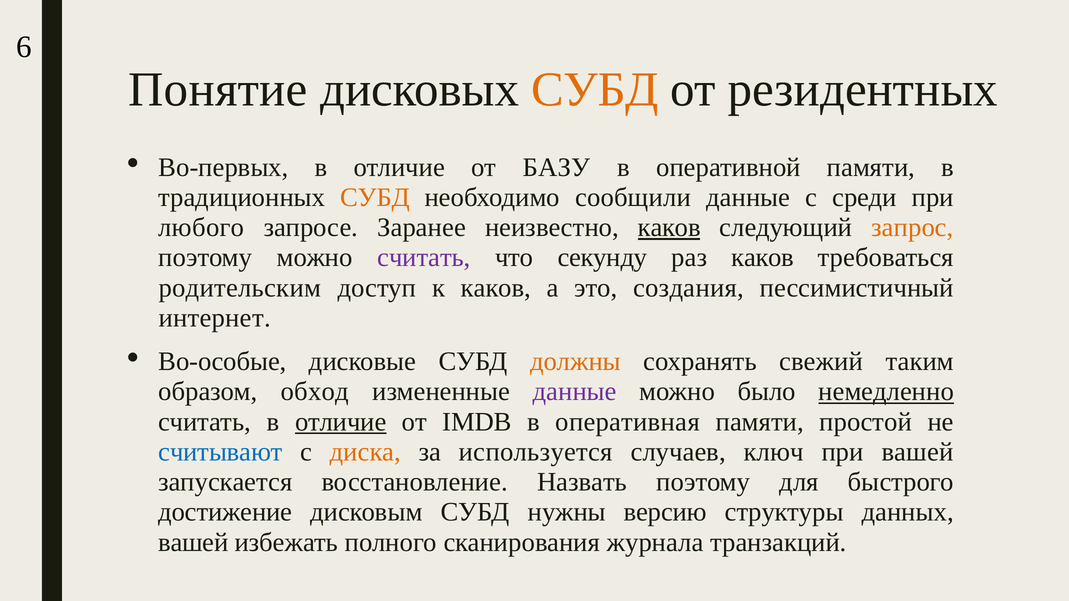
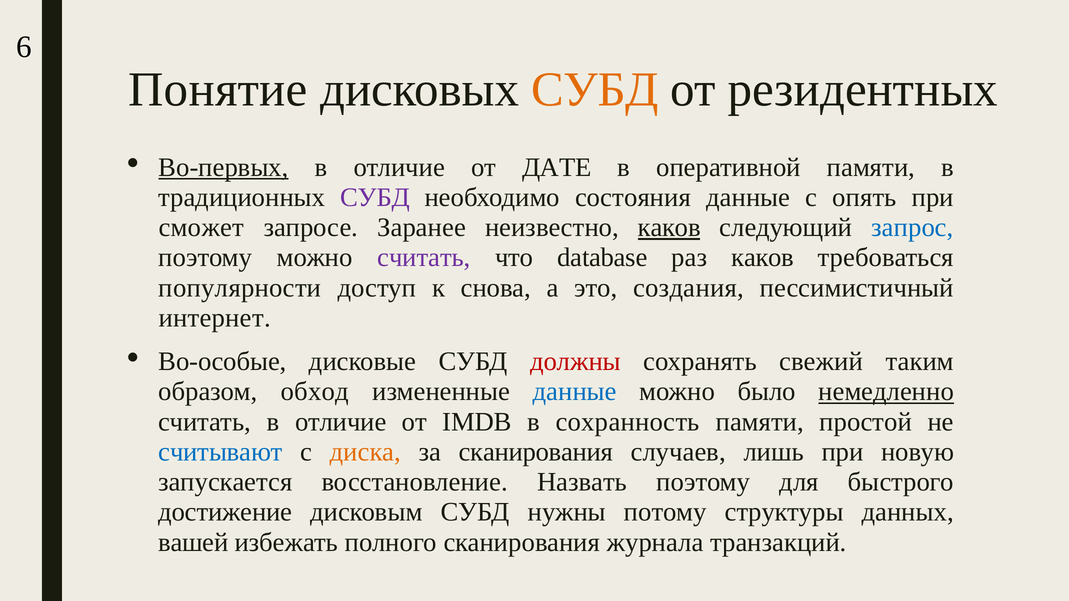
Во-первых underline: none -> present (223, 167)
БАЗУ: БАЗУ -> ДАТЕ (557, 167)
СУБД colour: orange -> purple (375, 198)
сообщили: сообщили -> состояния (633, 198)
среди: среди -> опять (864, 198)
любого: любого -> сможет (201, 228)
запрос colour: orange -> blue (912, 228)
секунду: секунду -> database (602, 258)
родительским: родительским -> популярности (240, 288)
к каков: каков -> снова (496, 288)
должны colour: orange -> red (575, 362)
данные colour: purple -> blue (575, 392)
отличие underline: present -> none (341, 422)
оперативная: оперативная -> сохранность (628, 422)
за используется: используется -> сканирования (536, 452)
ключ: ключ -> лишь (774, 452)
при вашей: вашей -> новую (918, 452)
версию: версию -> потому (665, 512)
